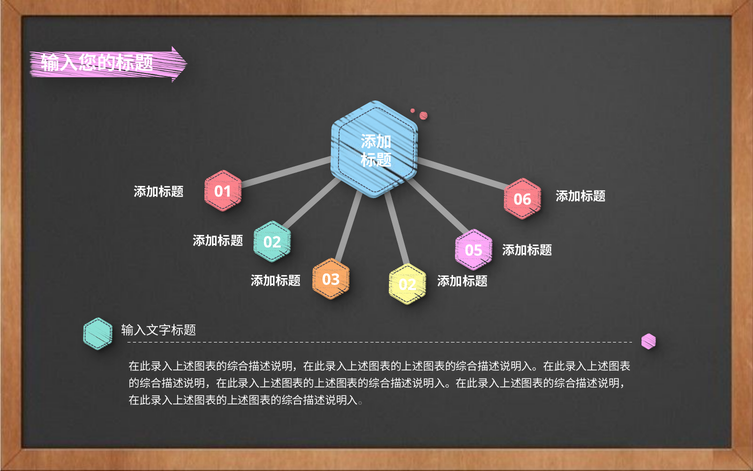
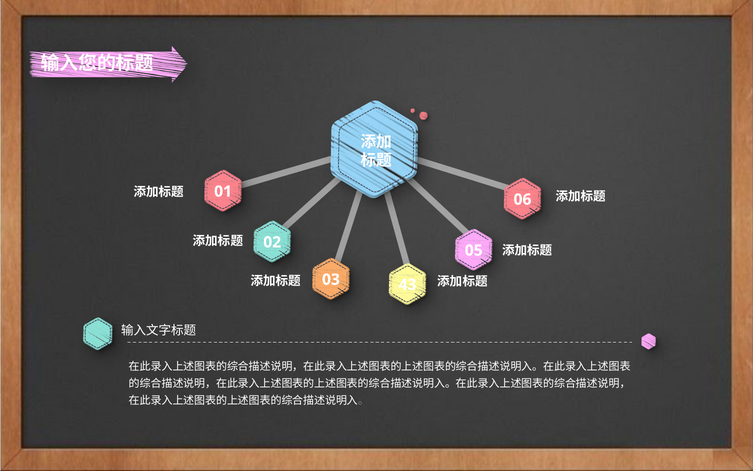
03 02: 02 -> 43 (407, 285)
